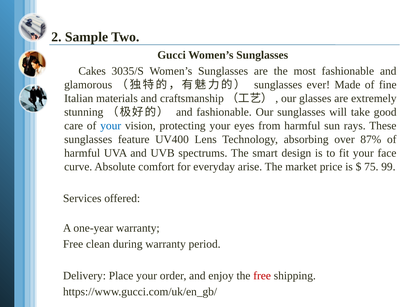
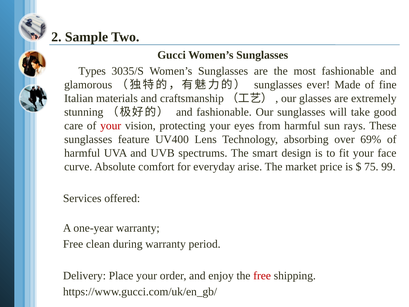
Cakes: Cakes -> Types (92, 71)
your colour: blue -> red (111, 126)
87%: 87% -> 69% (371, 139)
